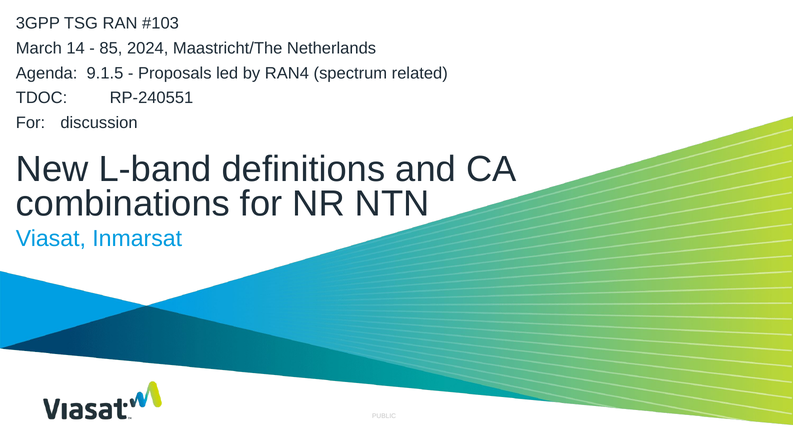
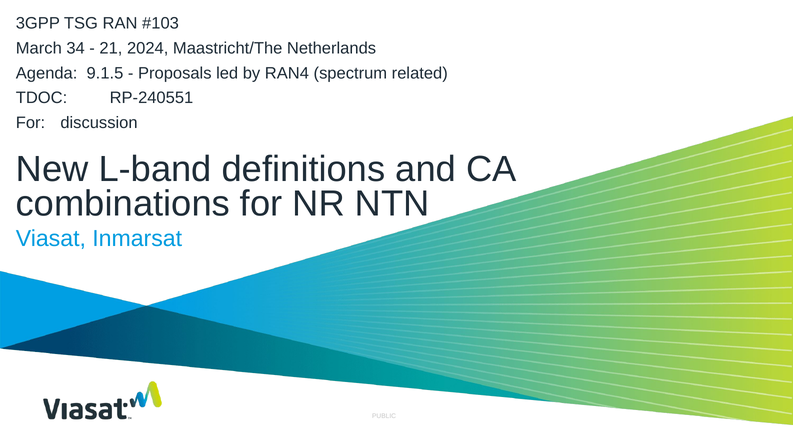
14: 14 -> 34 (76, 48)
85: 85 -> 21 (111, 48)
